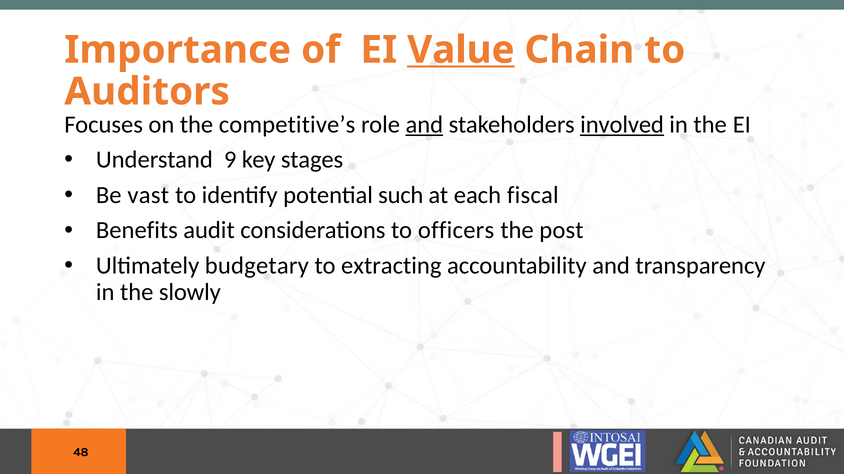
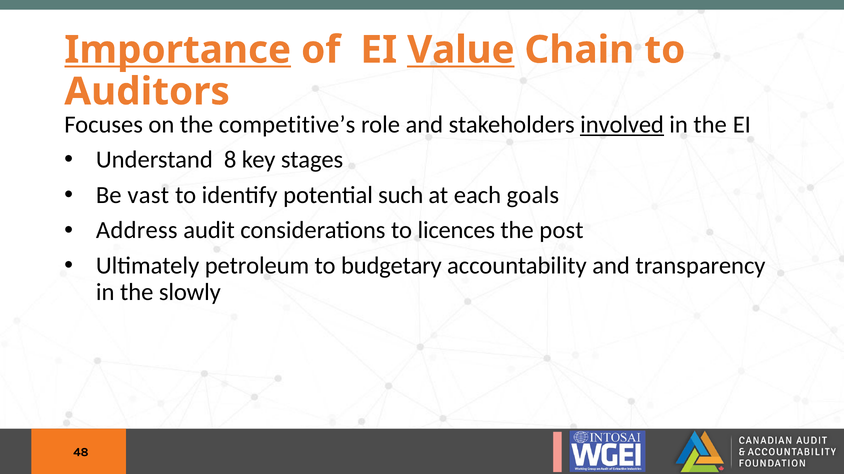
Importance underline: none -> present (178, 50)
and underline: present -> none (424, 125)
9: 9 -> 8 (230, 160)
fiscal: fiscal -> goals (533, 195)
Benefits: Benefits -> Address (137, 231)
officers: officers -> licences (456, 231)
budgetary: budgetary -> petroleum (257, 266)
extracting: extracting -> budgetary (391, 266)
